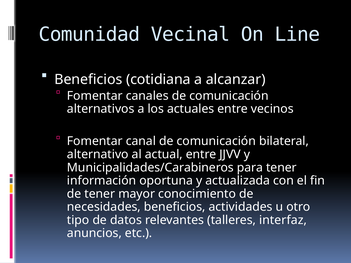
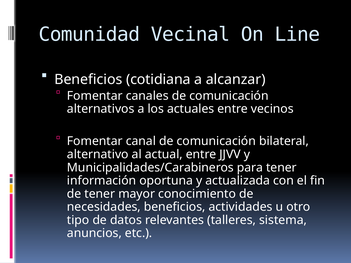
interfaz: interfaz -> sistema (283, 220)
